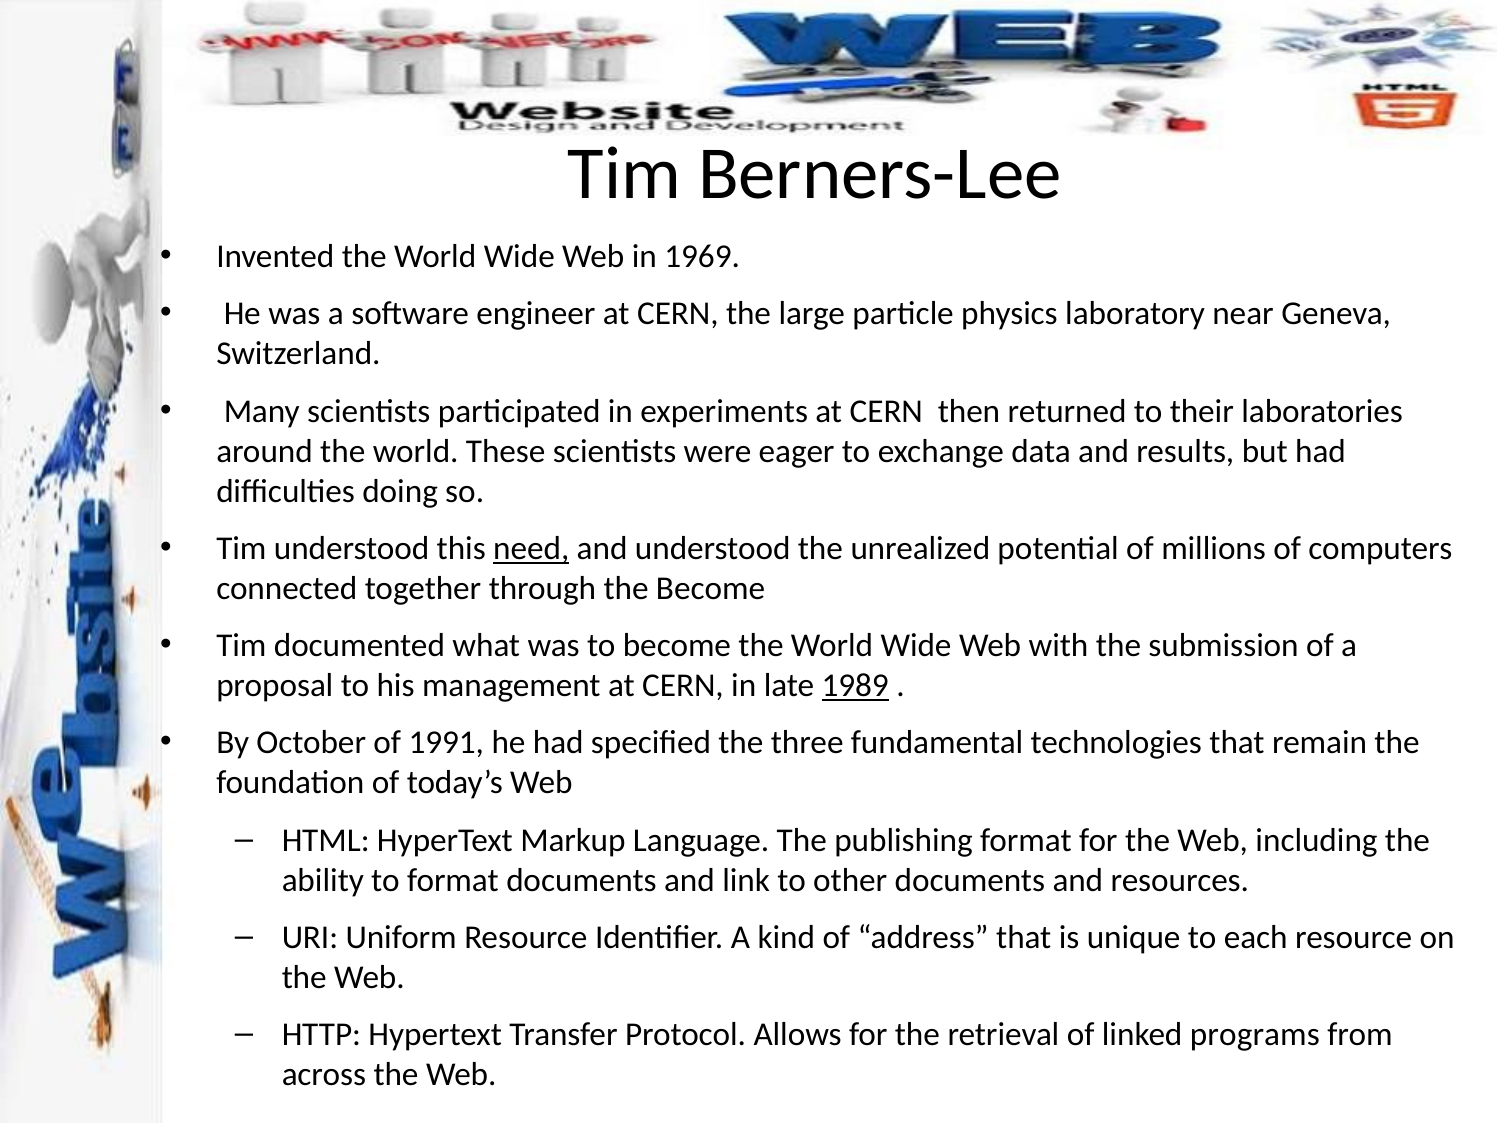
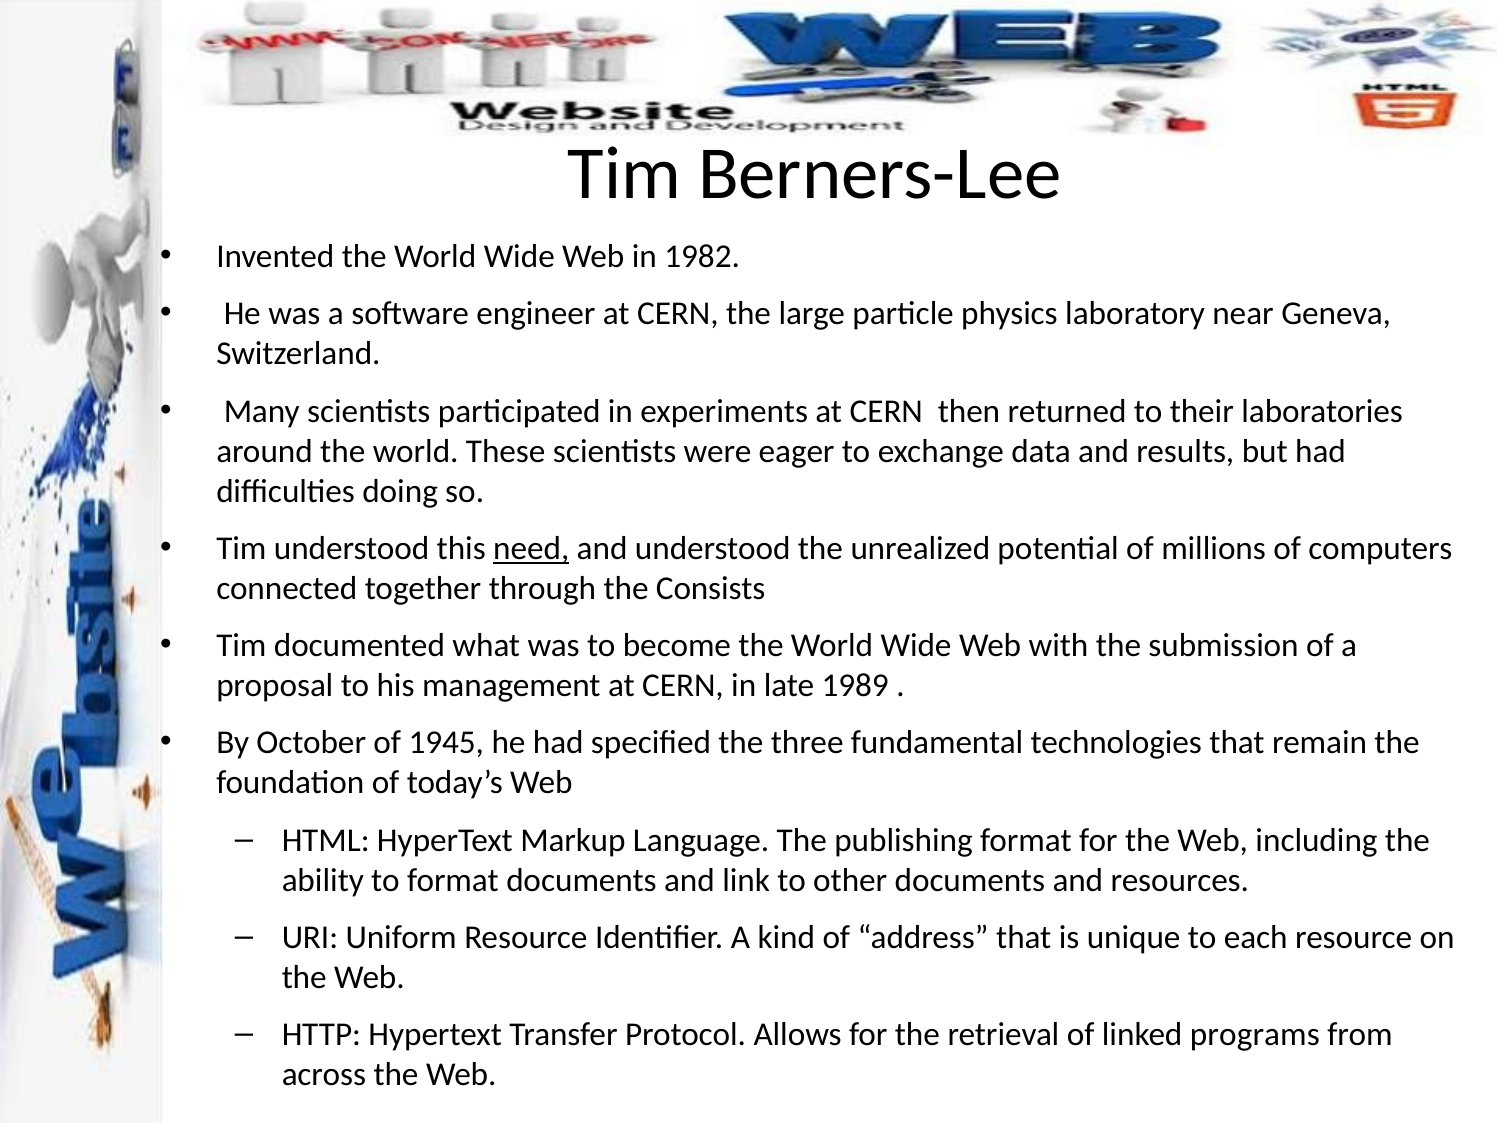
1969: 1969 -> 1982 (702, 257)
the Become: Become -> Consists (711, 588)
1989 underline: present -> none (855, 685)
1991: 1991 -> 1945 (446, 743)
